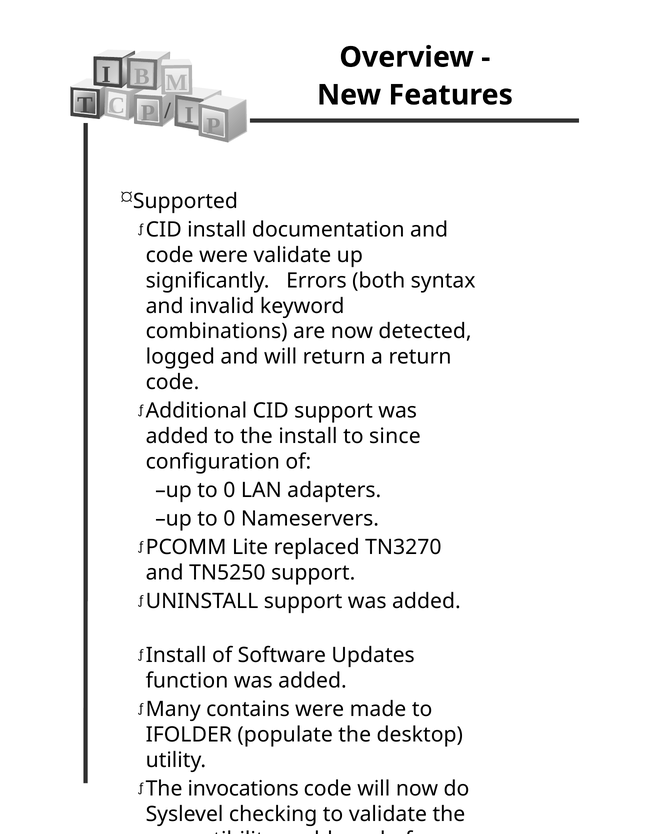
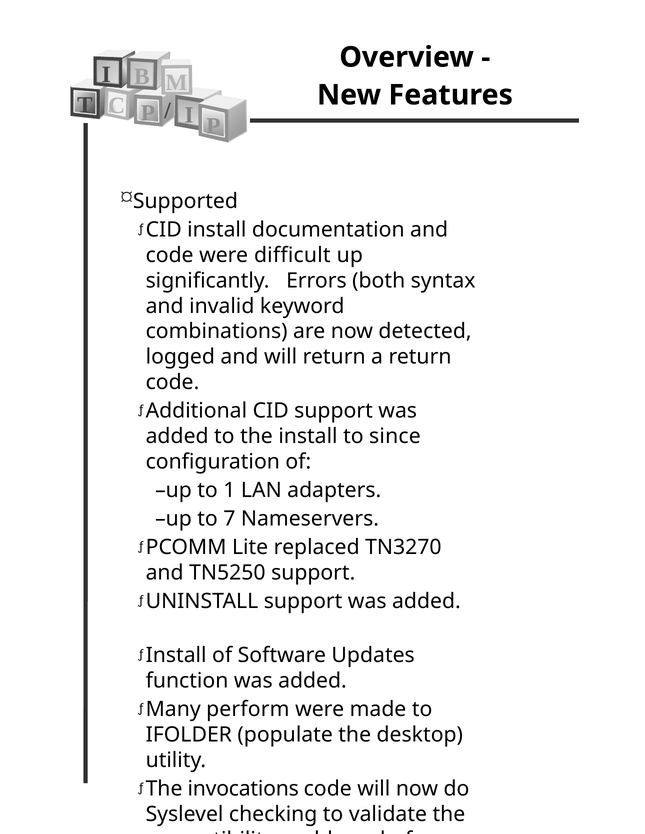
were validate: validate -> difficult (292, 255)
0: 0 -> 1 (229, 490)
0: 0 -> 7 (229, 519)
contains: contains -> perform (248, 710)
